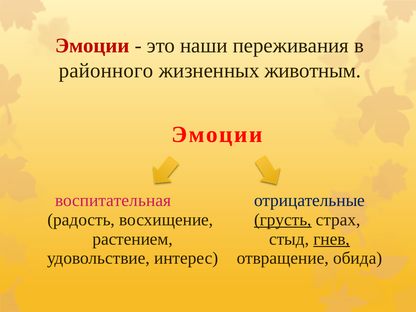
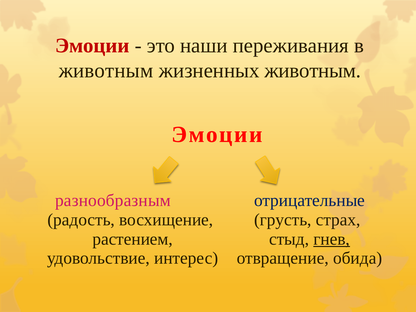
районного: районного -> животным (106, 70)
воспитательная: воспитательная -> разнообразным (113, 201)
грусть underline: present -> none (283, 220)
